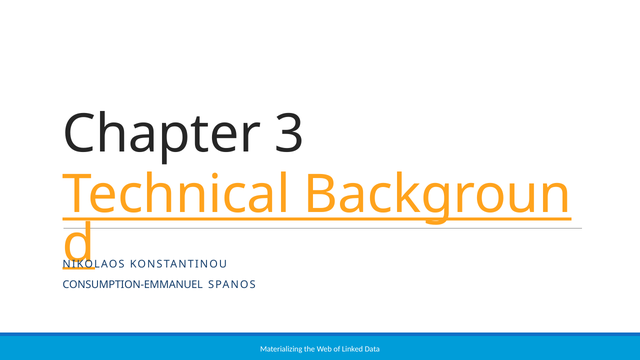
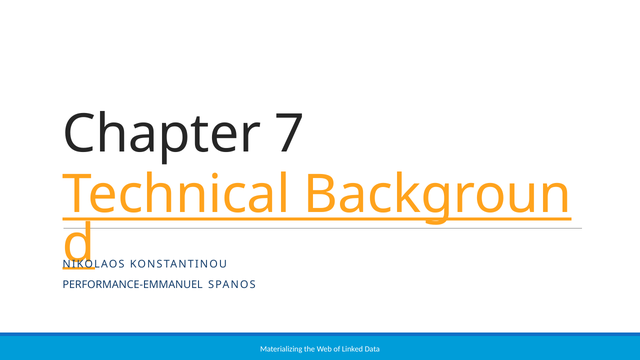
3: 3 -> 7 (290, 134)
CONSUMPTION-EMMANUEL: CONSUMPTION-EMMANUEL -> PERFORMANCE-EMMANUEL (133, 285)
